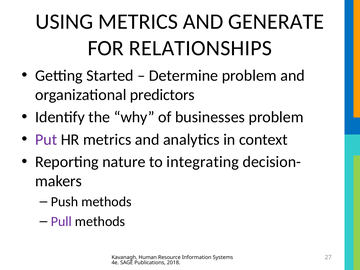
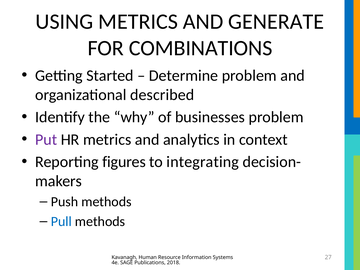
RELATIONSHIPS: RELATIONSHIPS -> COMBINATIONS (201, 48)
predictors: predictors -> described (162, 95)
nature: nature -> figures (124, 162)
Pull colour: purple -> blue (61, 221)
